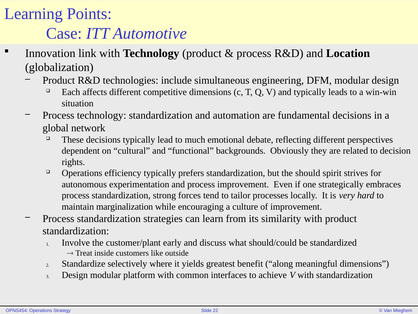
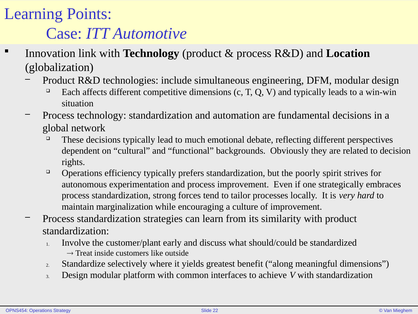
should: should -> poorly (308, 173)
